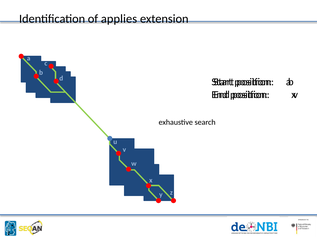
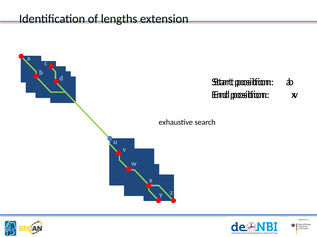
applies: applies -> lengths (119, 19)
